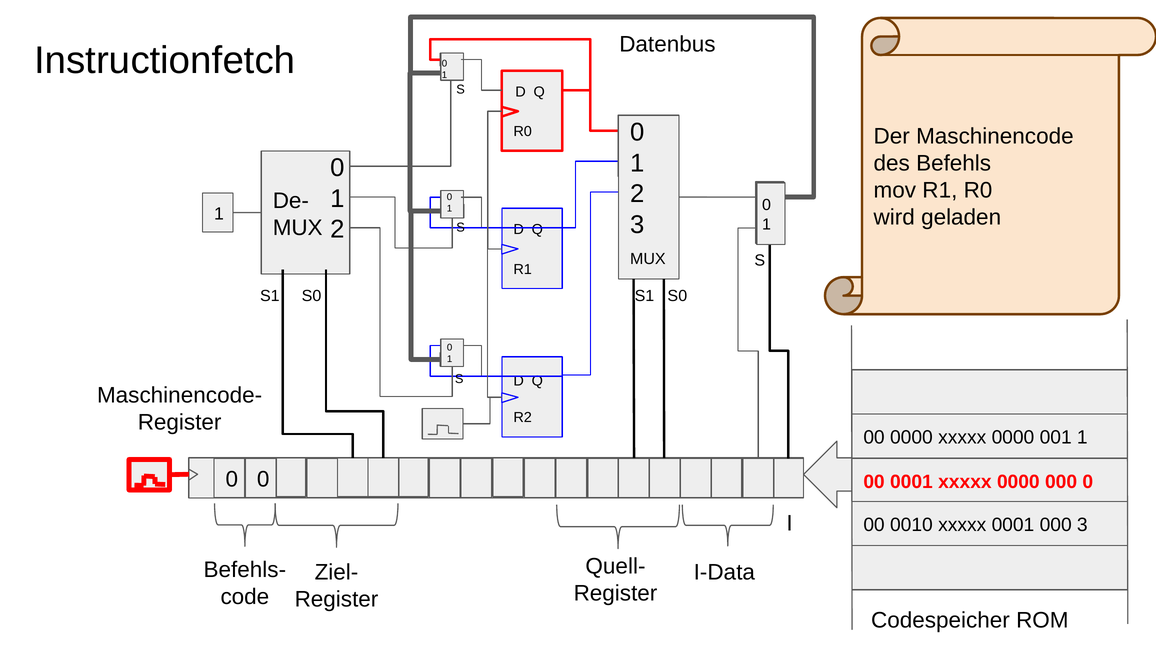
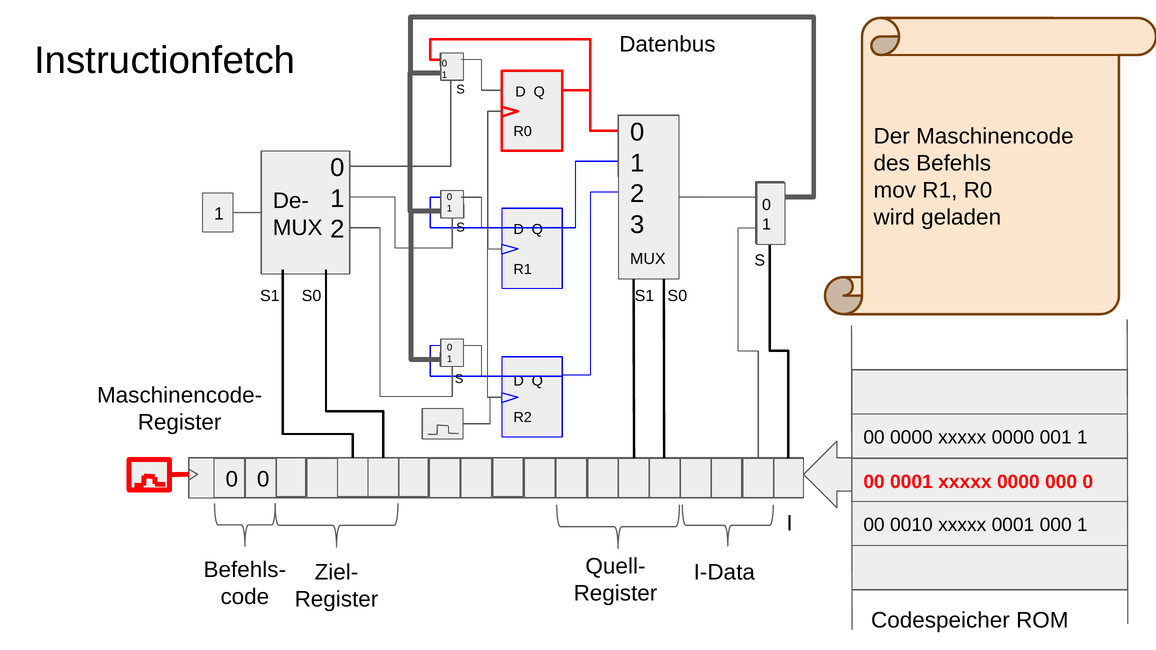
000 3: 3 -> 1 (1082, 525)
